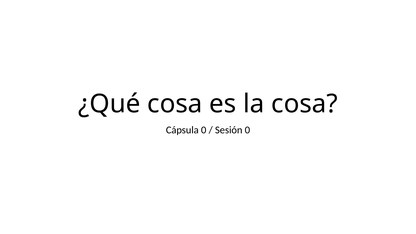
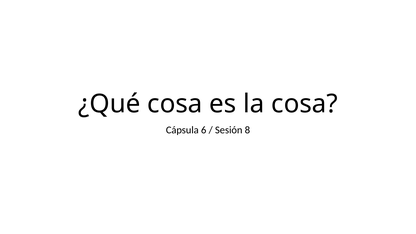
Cápsula 0: 0 -> 6 (204, 130)
Sesión 0: 0 -> 8 (247, 130)
